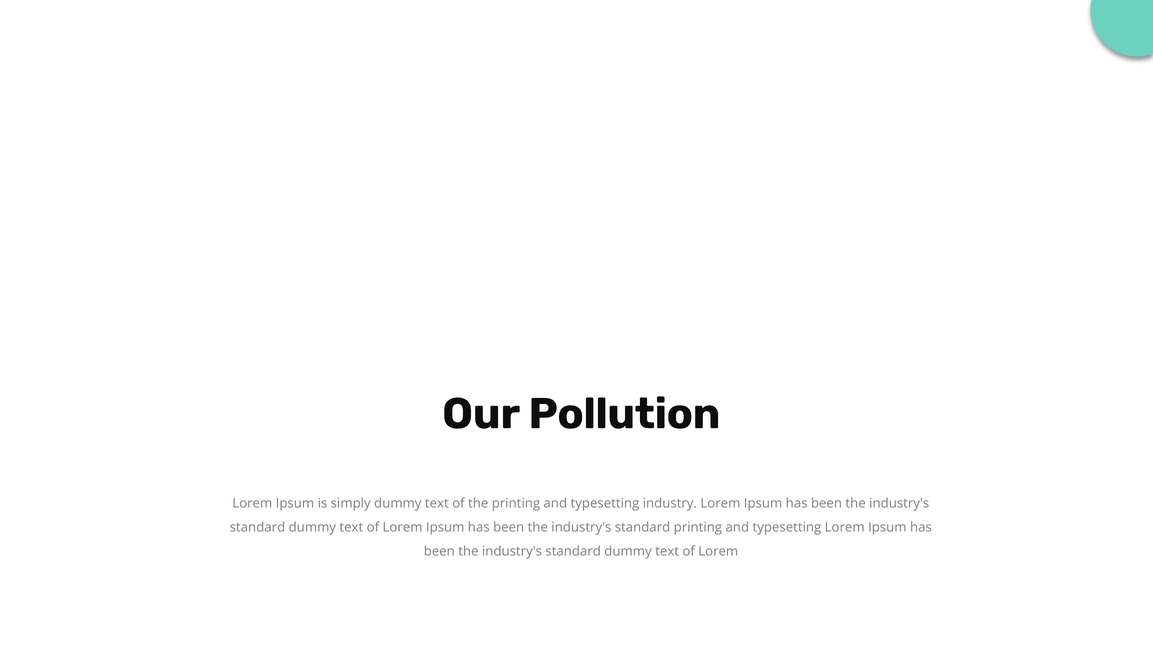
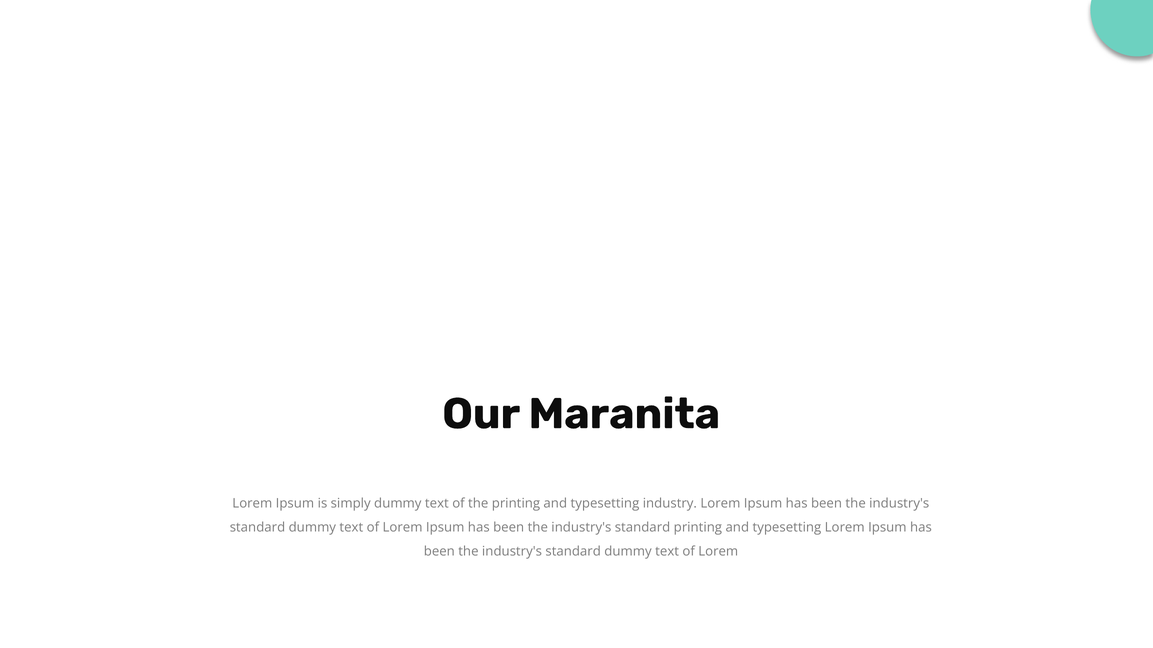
Pollution: Pollution -> Maranita (624, 414)
